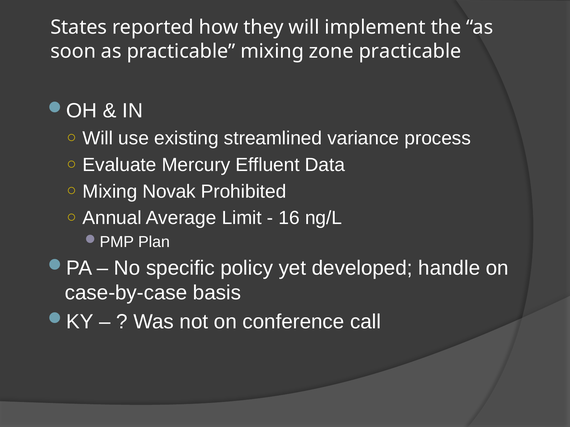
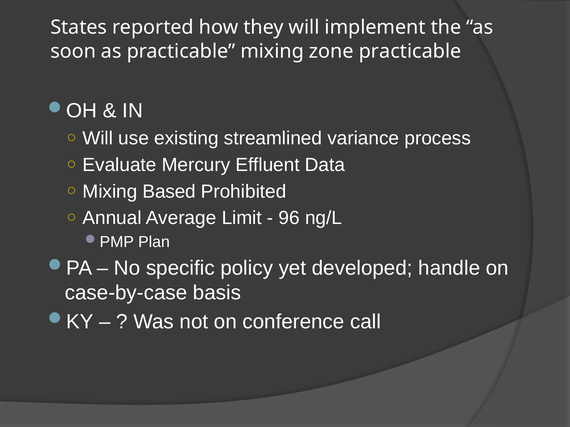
Novak: Novak -> Based (169, 192)
16: 16 -> 96 (289, 218)
